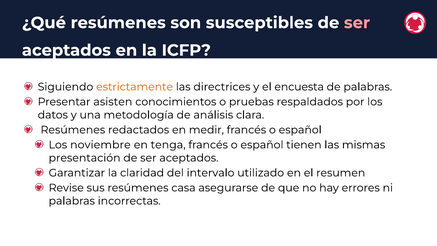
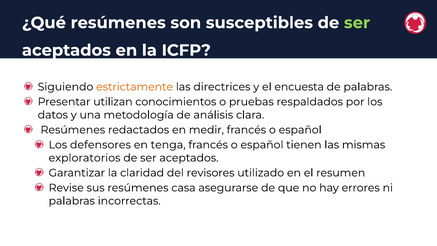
ser colour: pink -> light green (357, 23)
asisten: asisten -> utilizan (113, 102)
noviembre: noviembre -> defensores (100, 145)
presentación: presentación -> exploratorios (85, 158)
intervalo: intervalo -> revisores (211, 173)
